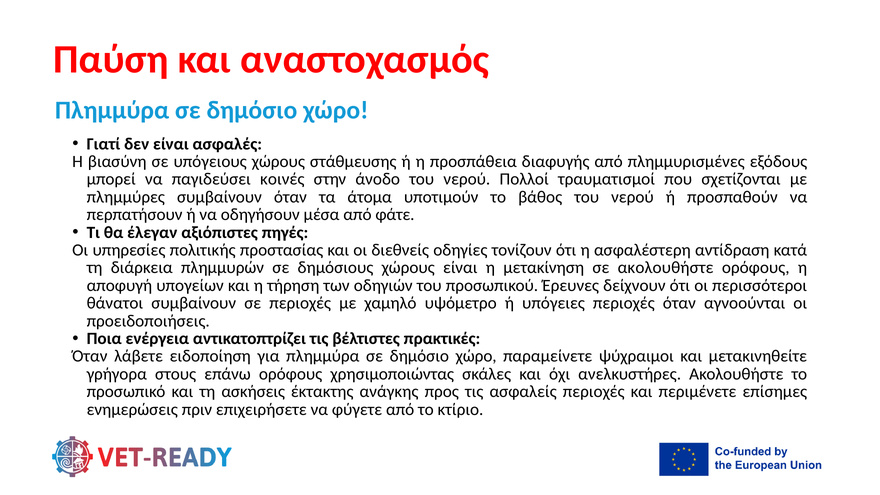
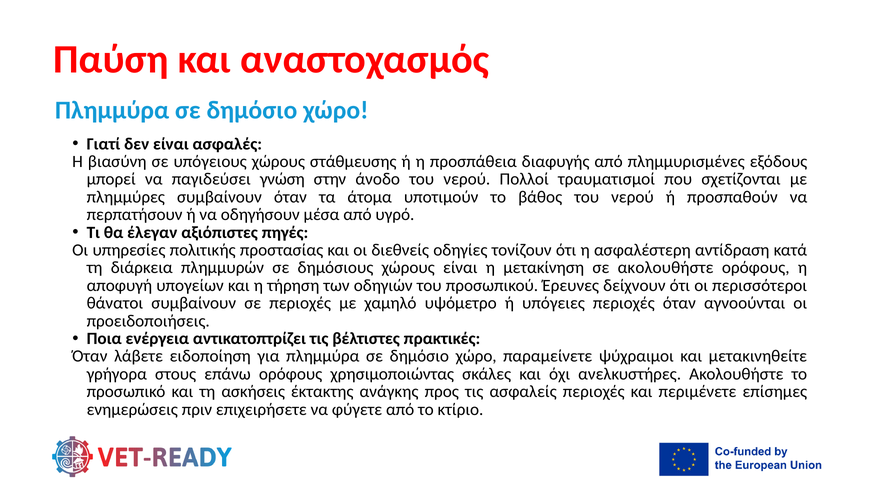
κοινές: κοινές -> γνώση (282, 179)
φάτε: φάτε -> υγρό (395, 215)
